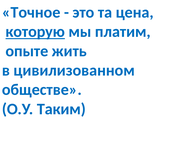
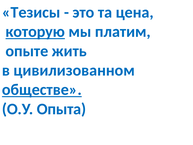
Точное: Точное -> Тезисы (31, 12)
обществе underline: none -> present (42, 90)
Таким: Таким -> Опыта (61, 109)
